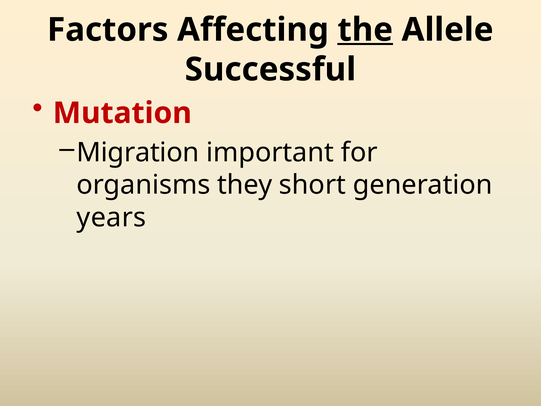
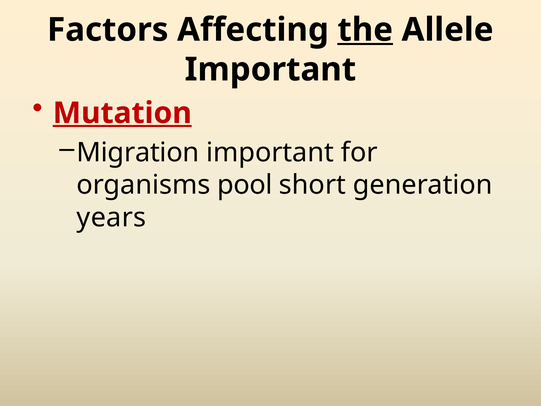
Successful: Successful -> Important (270, 69)
Mutation underline: none -> present (122, 113)
they: they -> pool (245, 185)
